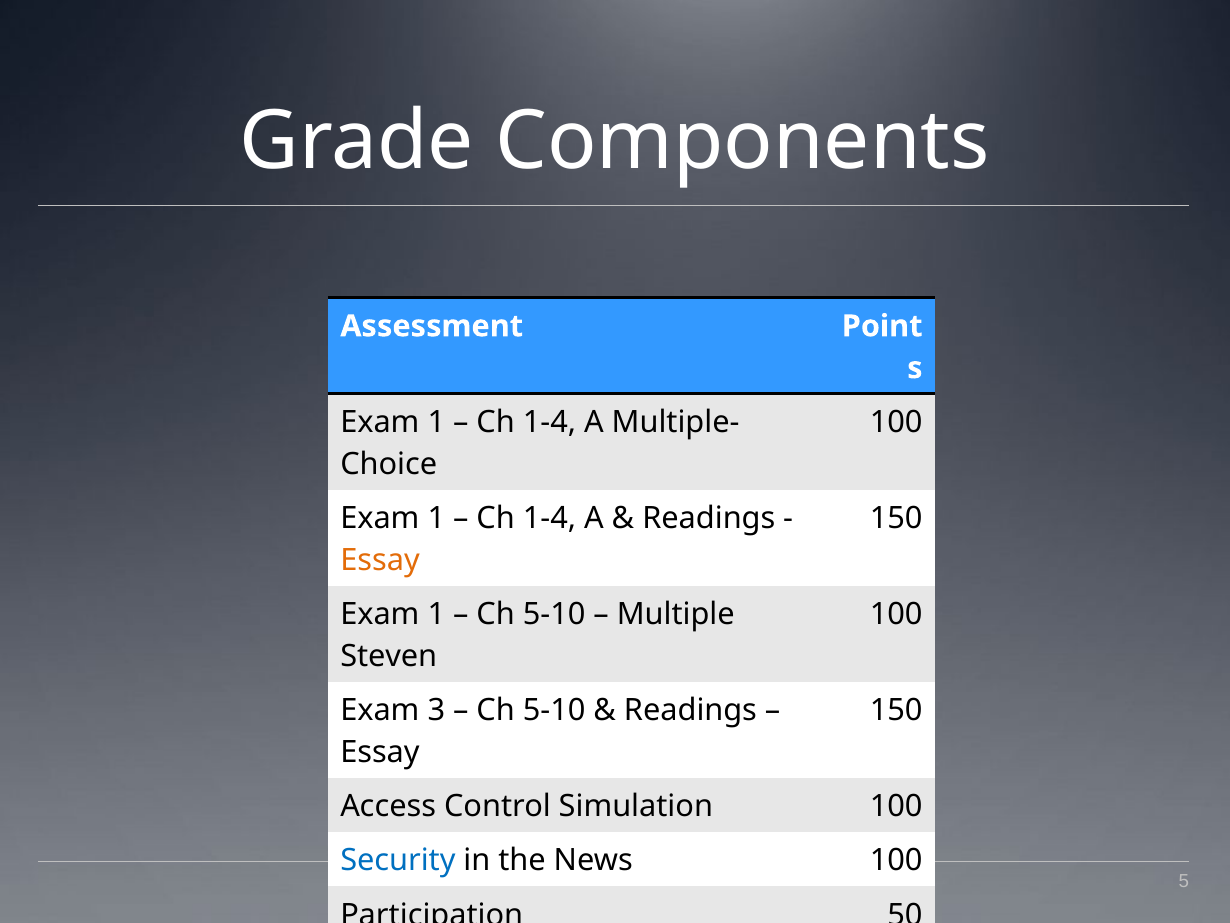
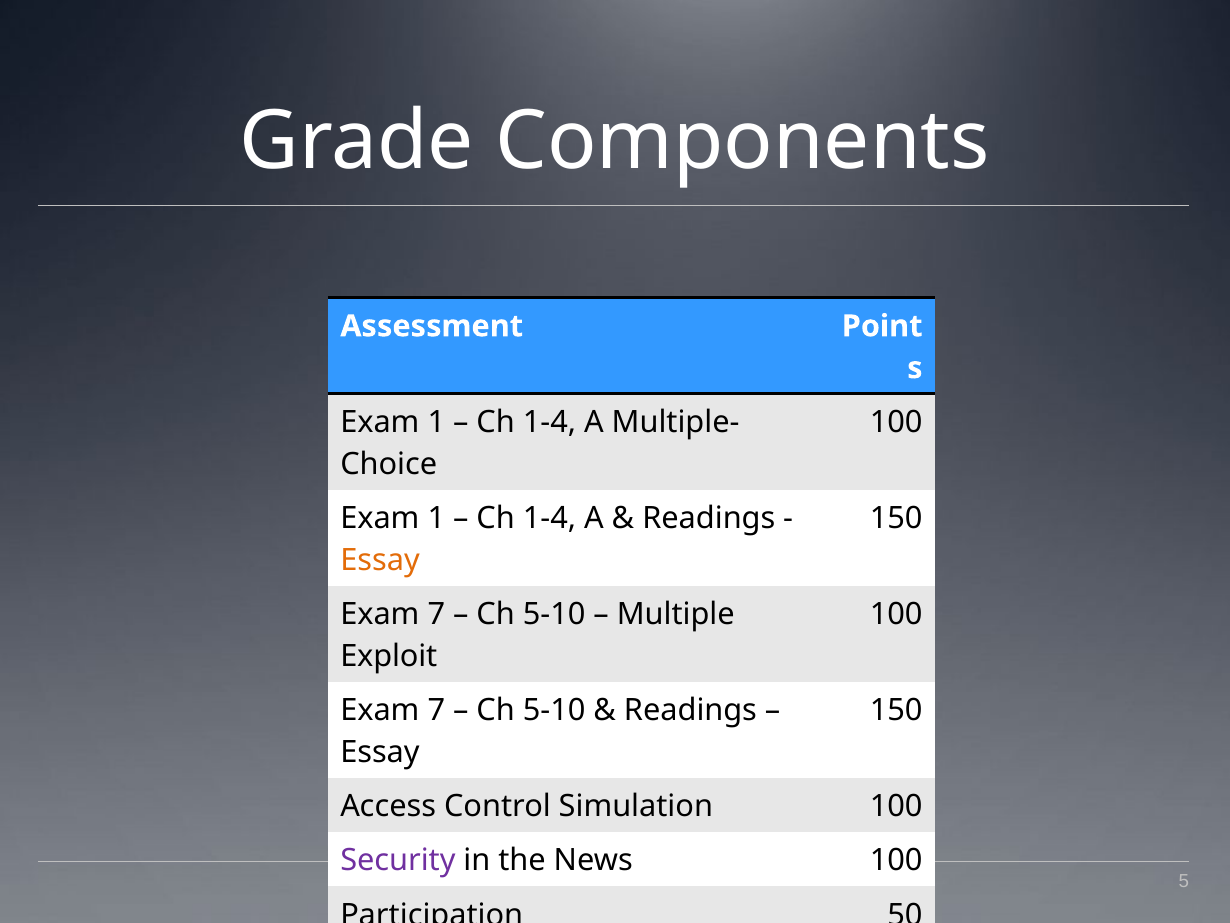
1: 1 -> 7 (436, 614)
Steven: Steven -> Exploit (389, 656)
3: 3 -> 7 (436, 710)
Security colour: blue -> purple (398, 860)
